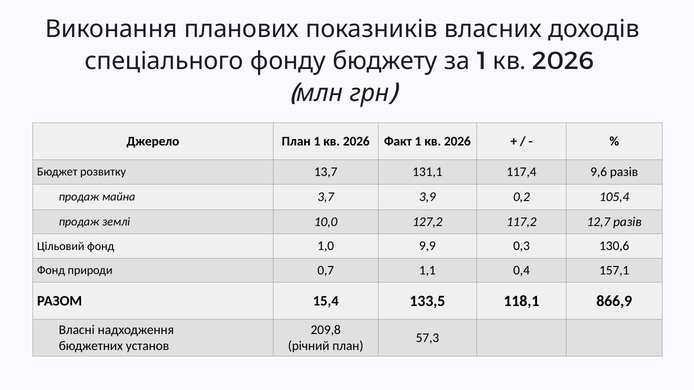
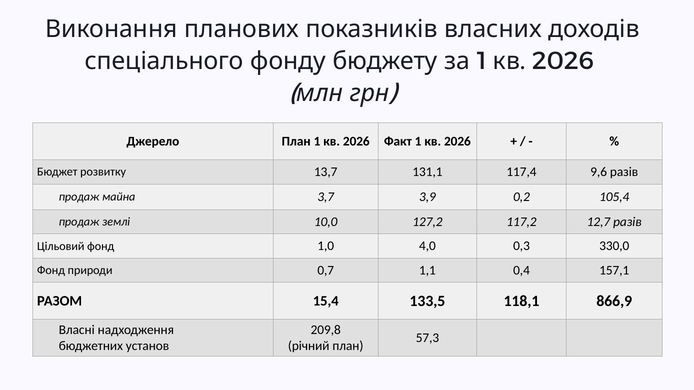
9,9: 9,9 -> 4,0 (427, 246)
130,6: 130,6 -> 330,0 (614, 246)
